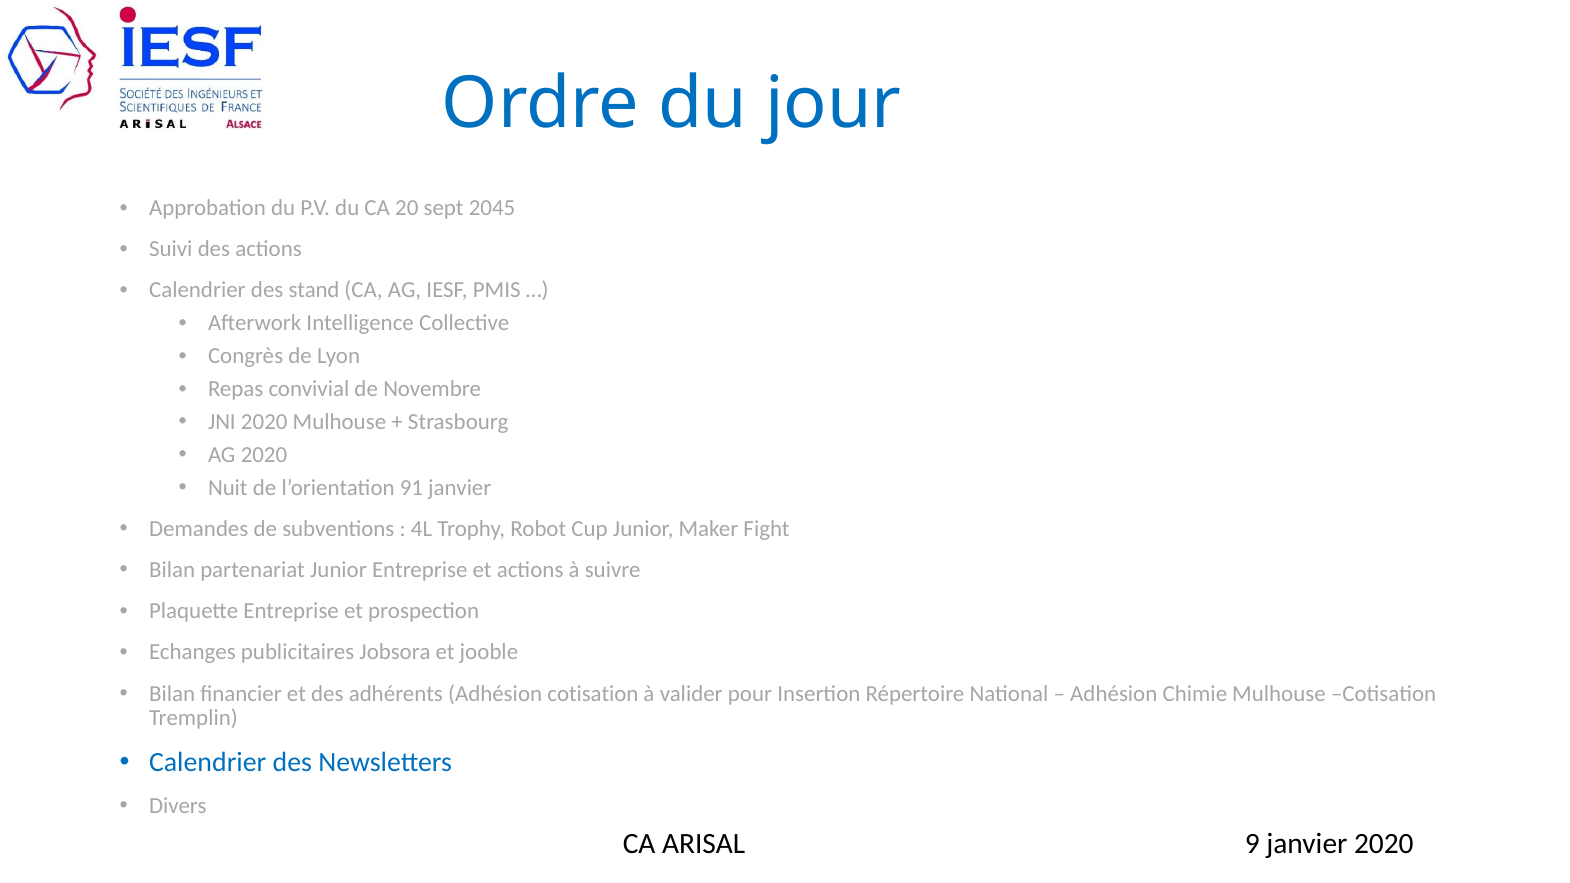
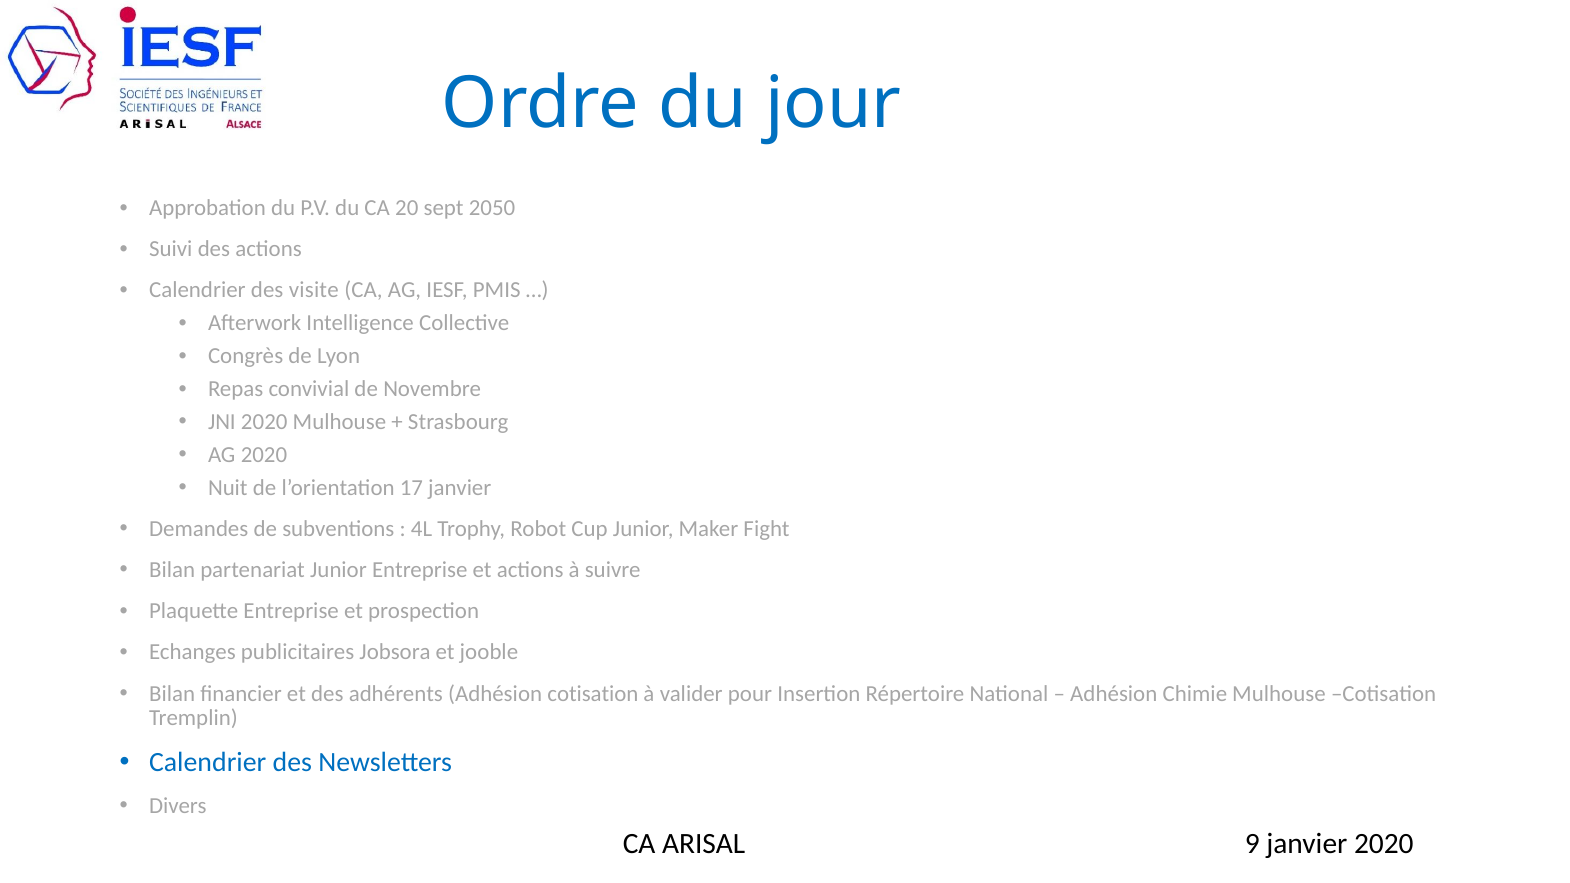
2045: 2045 -> 2050 (492, 208)
stand: stand -> visite (314, 290)
91: 91 -> 17 (411, 488)
